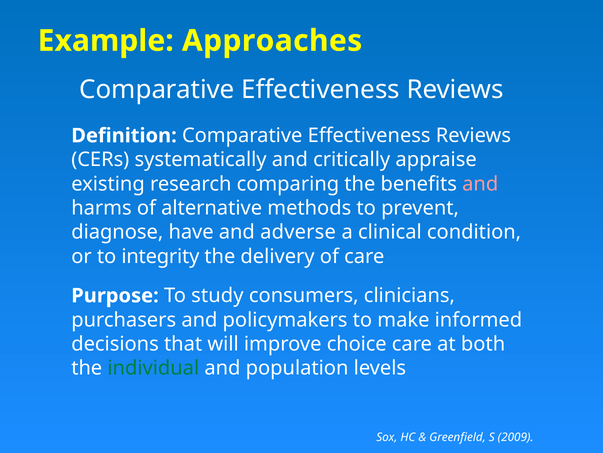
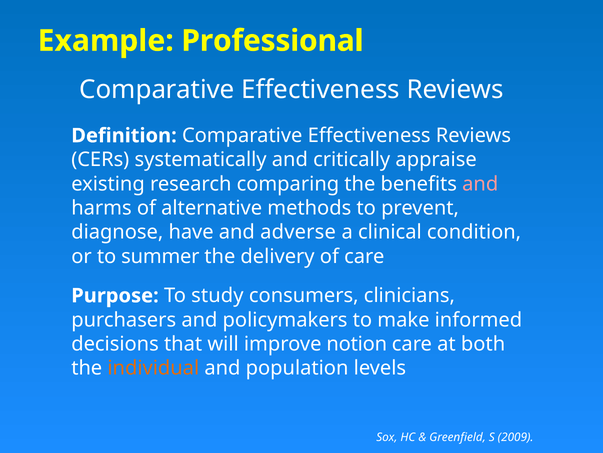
Approaches: Approaches -> Professional (272, 41)
integrity: integrity -> summer (160, 256)
choice: choice -> notion (357, 343)
individual colour: green -> orange (153, 368)
